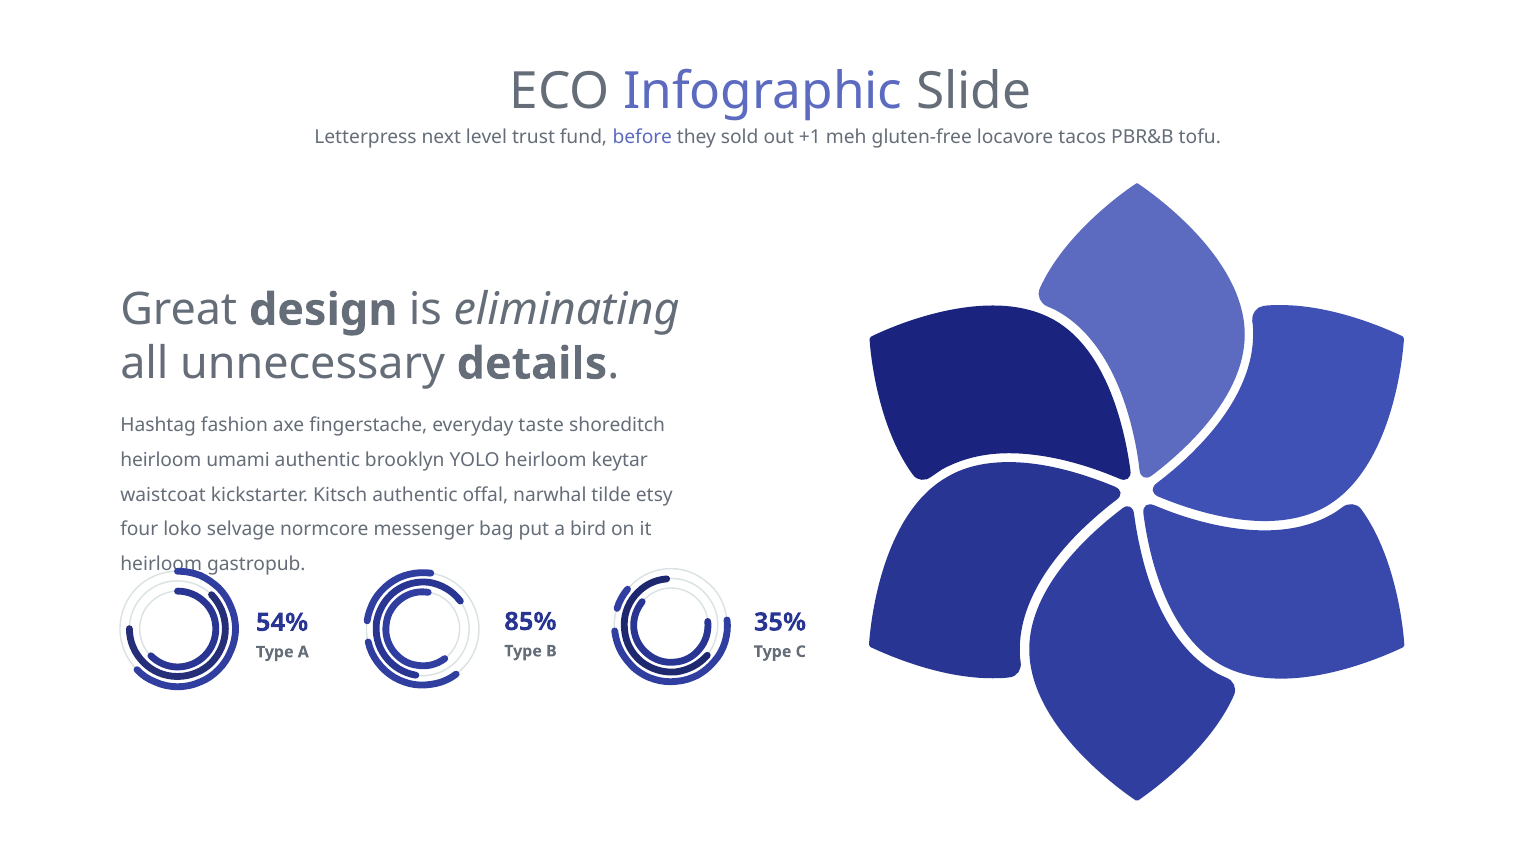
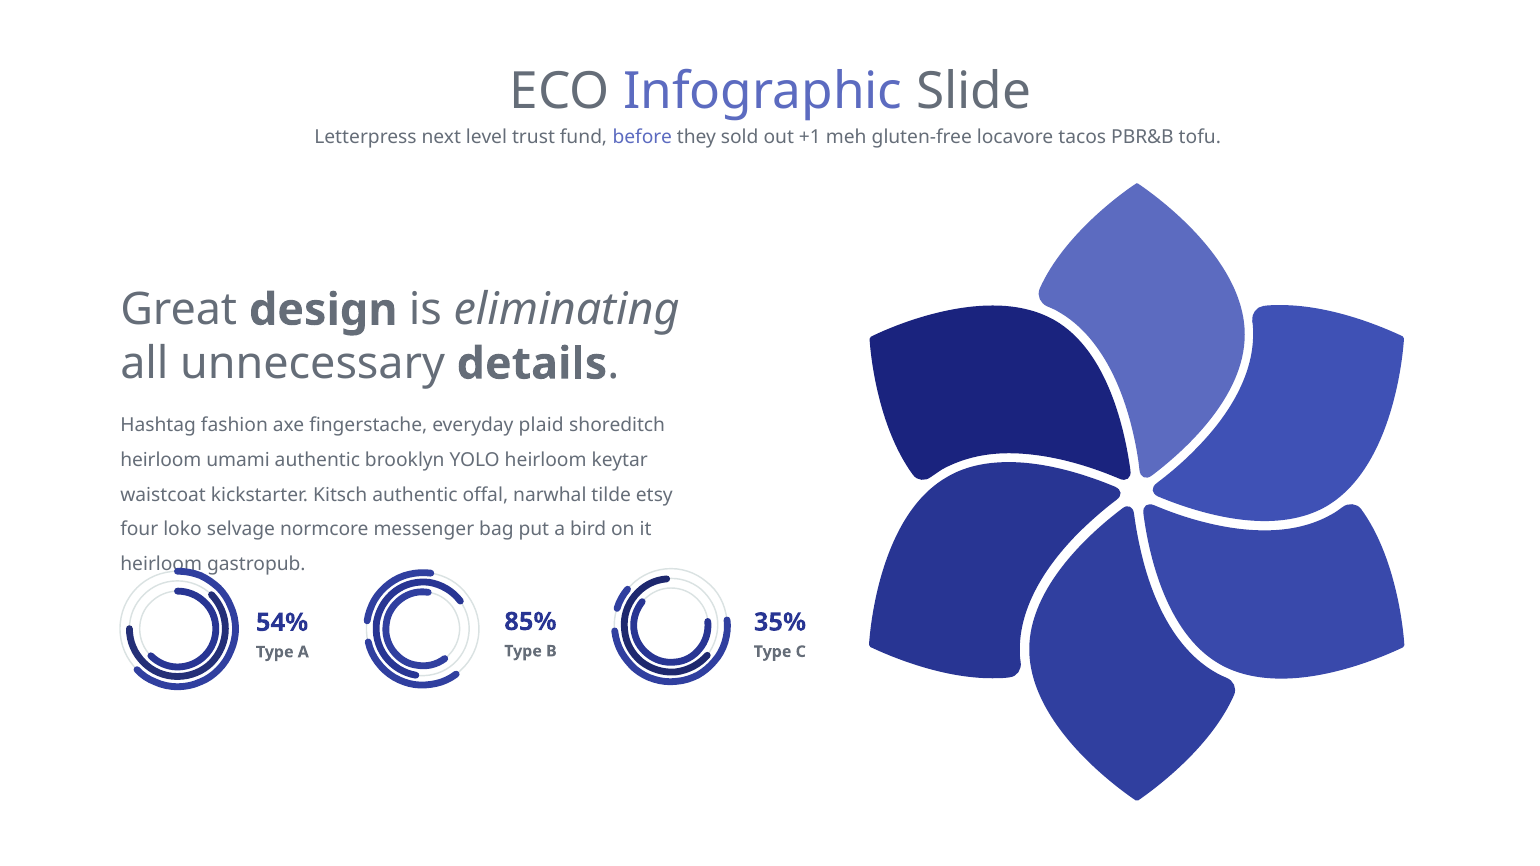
taste: taste -> plaid (541, 426)
